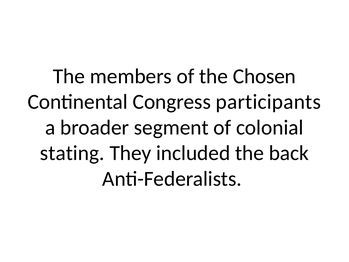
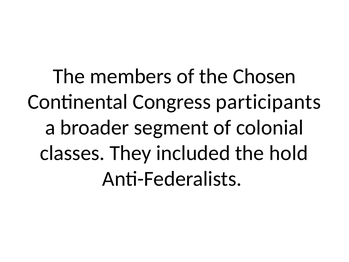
stating: stating -> classes (72, 153)
back: back -> hold (289, 153)
